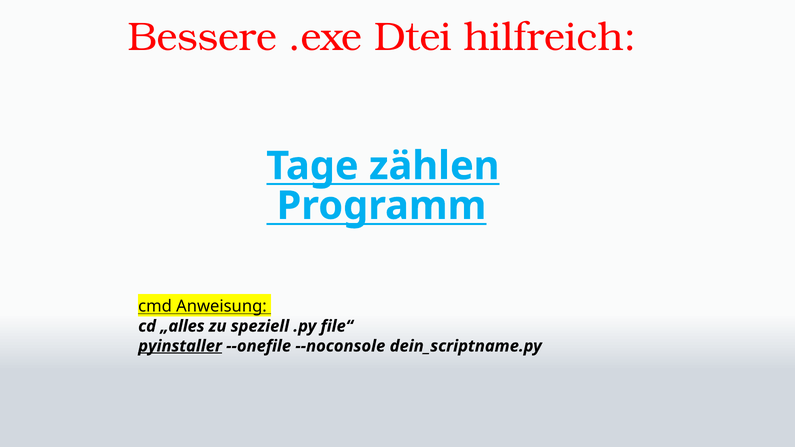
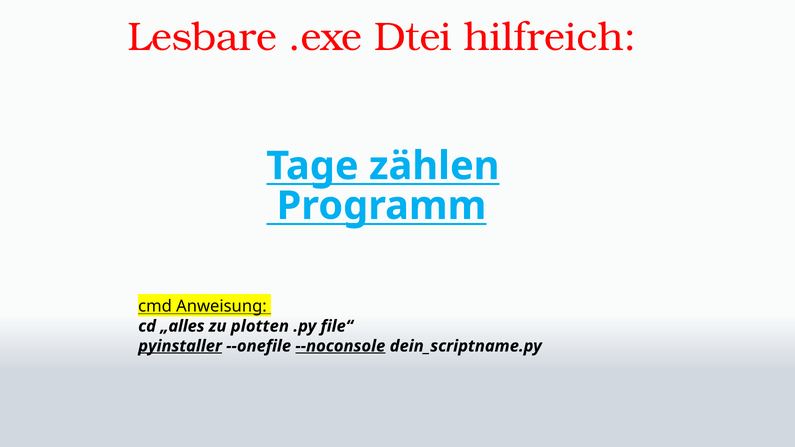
Bessere: Bessere -> Lesbare (202, 37)
speziell: speziell -> plotten (260, 326)
--noconsole underline: none -> present (340, 346)
